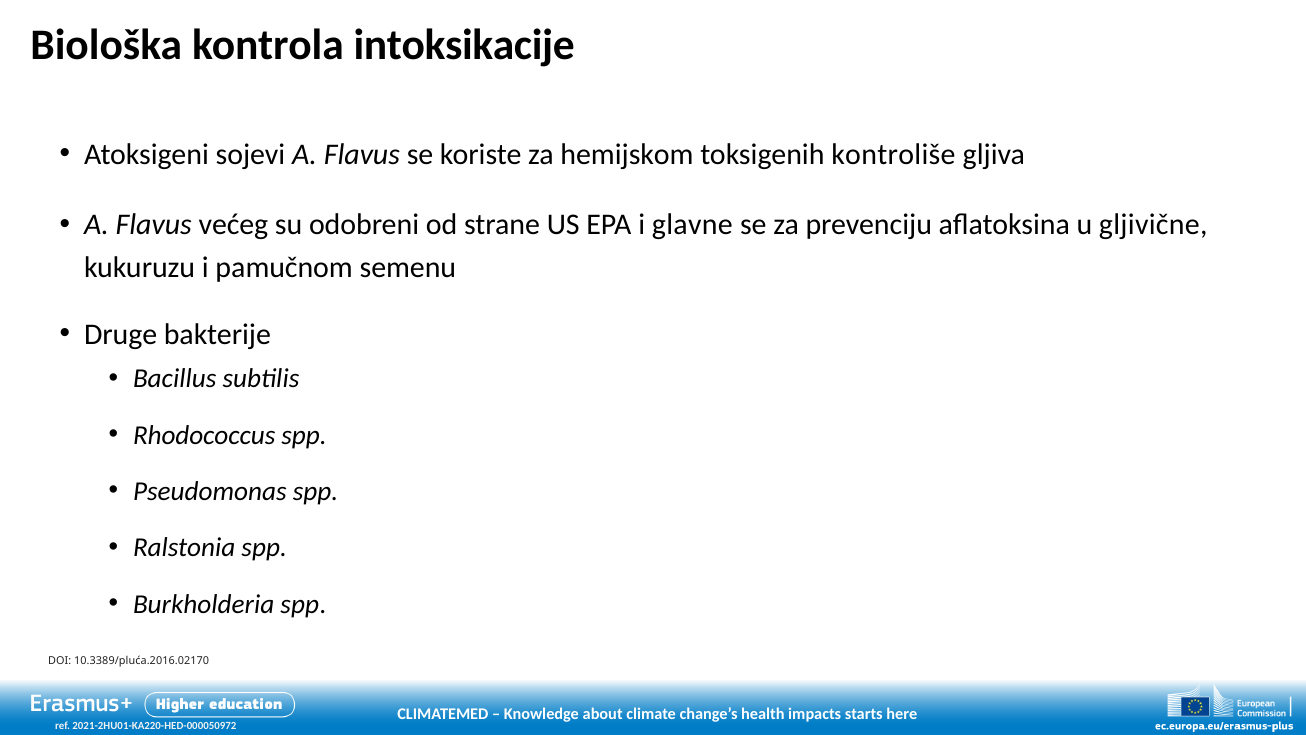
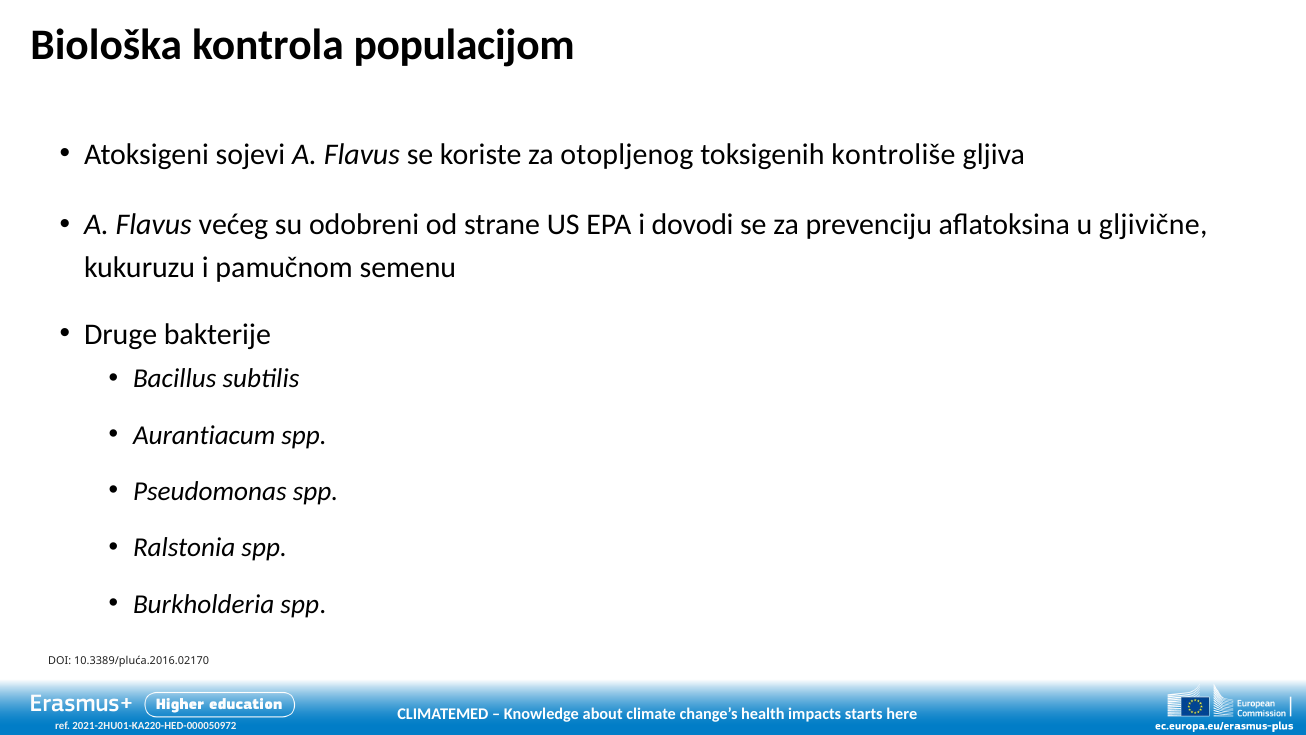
intoksikacije: intoksikacije -> populacijom (464, 46)
hemijskom: hemijskom -> otopljenog (627, 154)
glavne: glavne -> dovodi (693, 225)
Rhodococcus: Rhodococcus -> Aurantiacum (204, 435)
